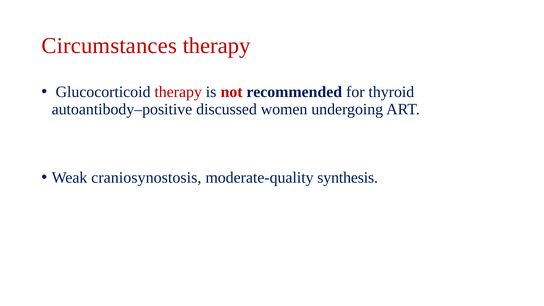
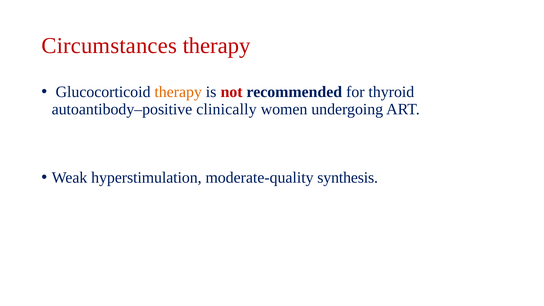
therapy colour: red -> orange (178, 92)
discussed: discussed -> clinically (226, 109)
craniosynostosis: craniosynostosis -> hyperstimulation (146, 178)
